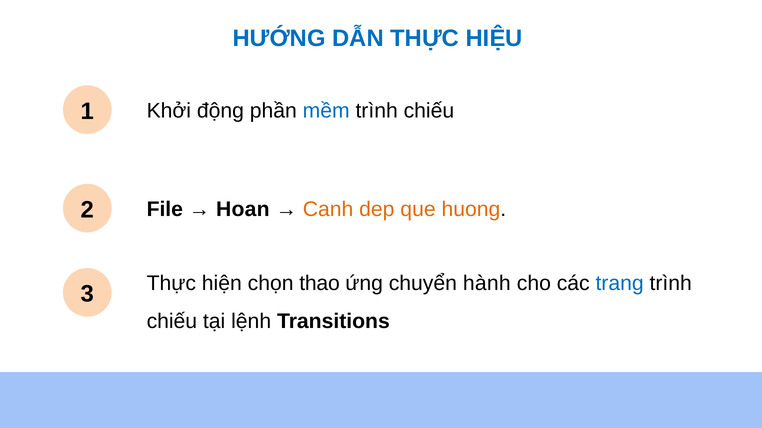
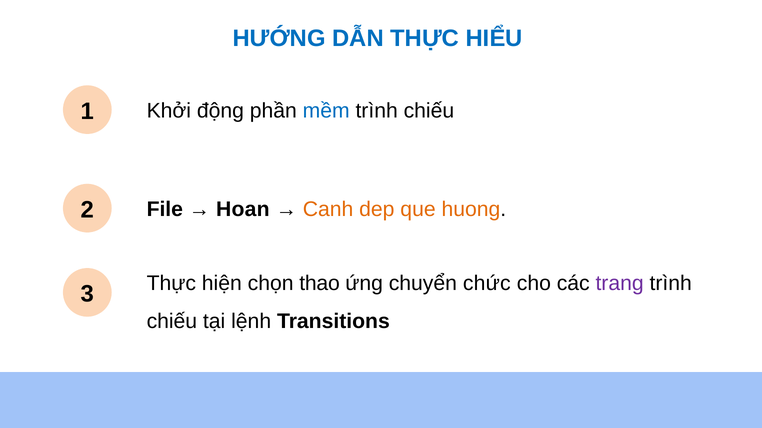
HIỆU: HIỆU -> HIỂU (494, 38)
hành: hành -> chức (487, 284)
trang colour: blue -> purple (620, 284)
